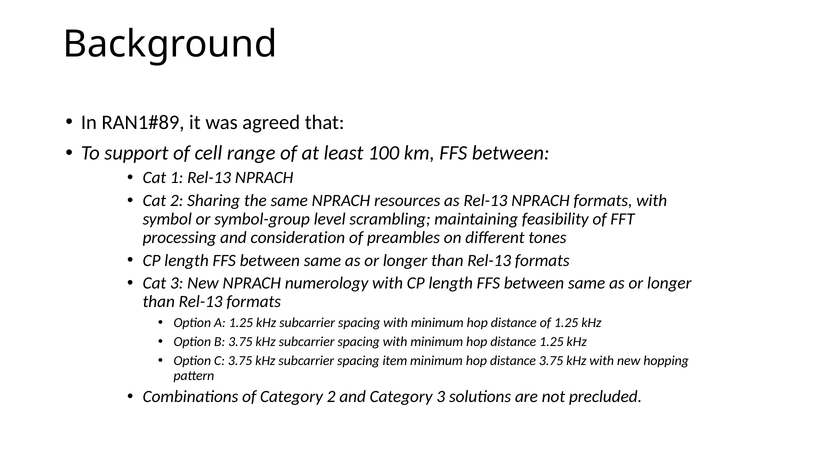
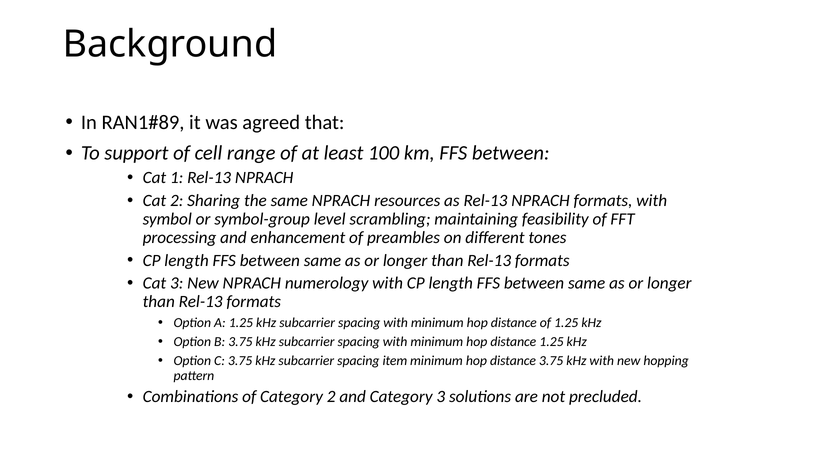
consideration: consideration -> enhancement (298, 238)
